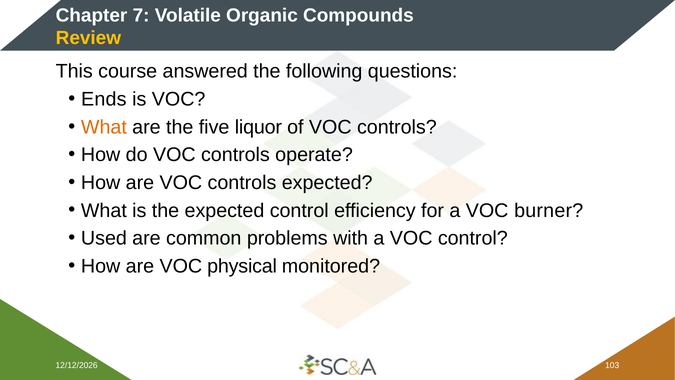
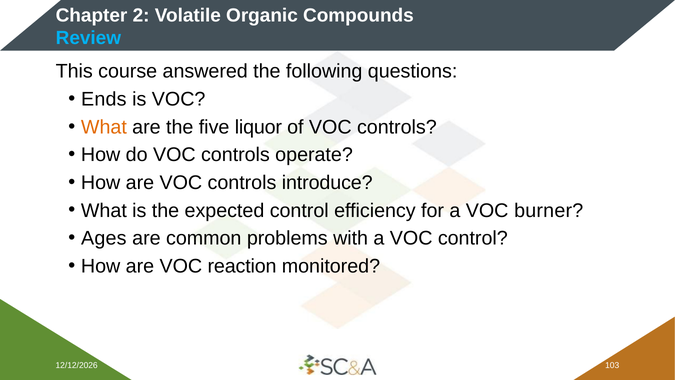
7: 7 -> 2 (141, 15)
Review colour: yellow -> light blue (88, 38)
controls expected: expected -> introduce (327, 183)
Used: Used -> Ages (104, 238)
physical: physical -> reaction (242, 266)
